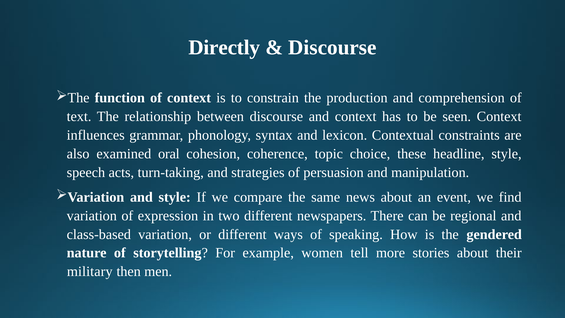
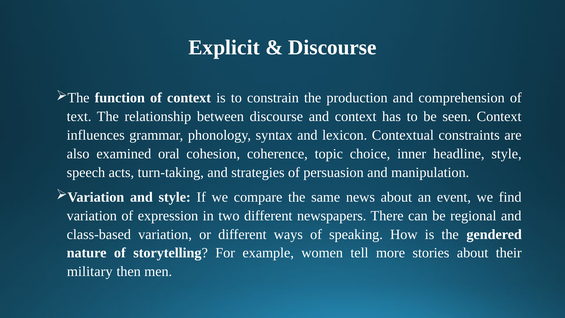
Directly: Directly -> Explicit (224, 47)
these: these -> inner (412, 154)
